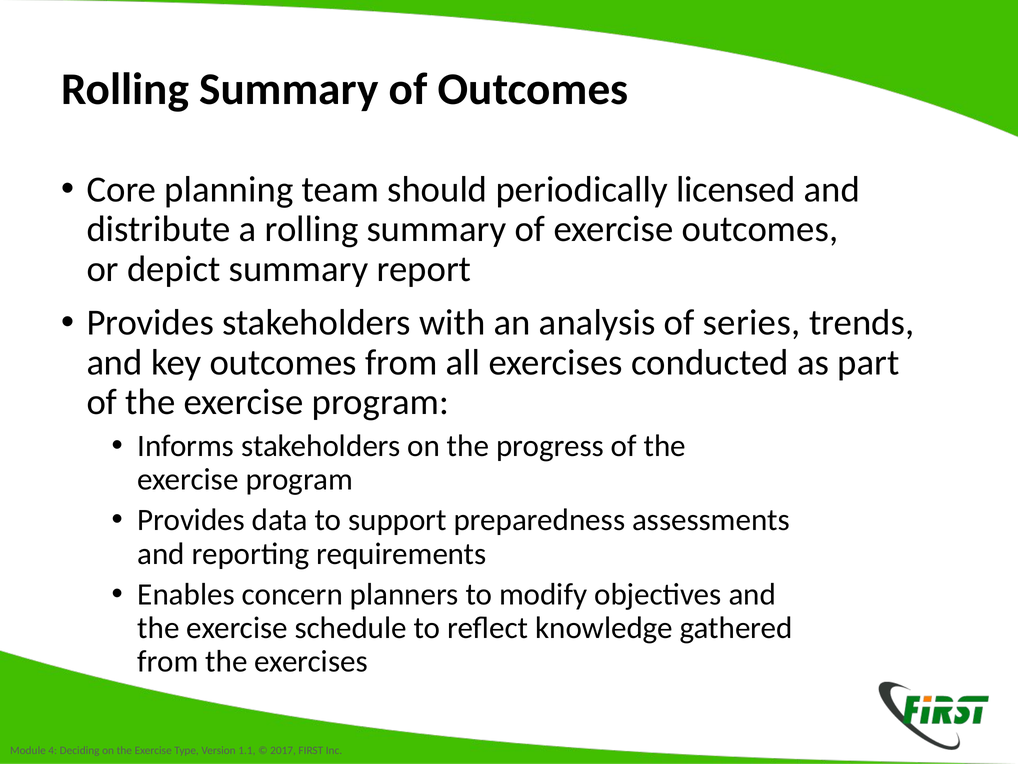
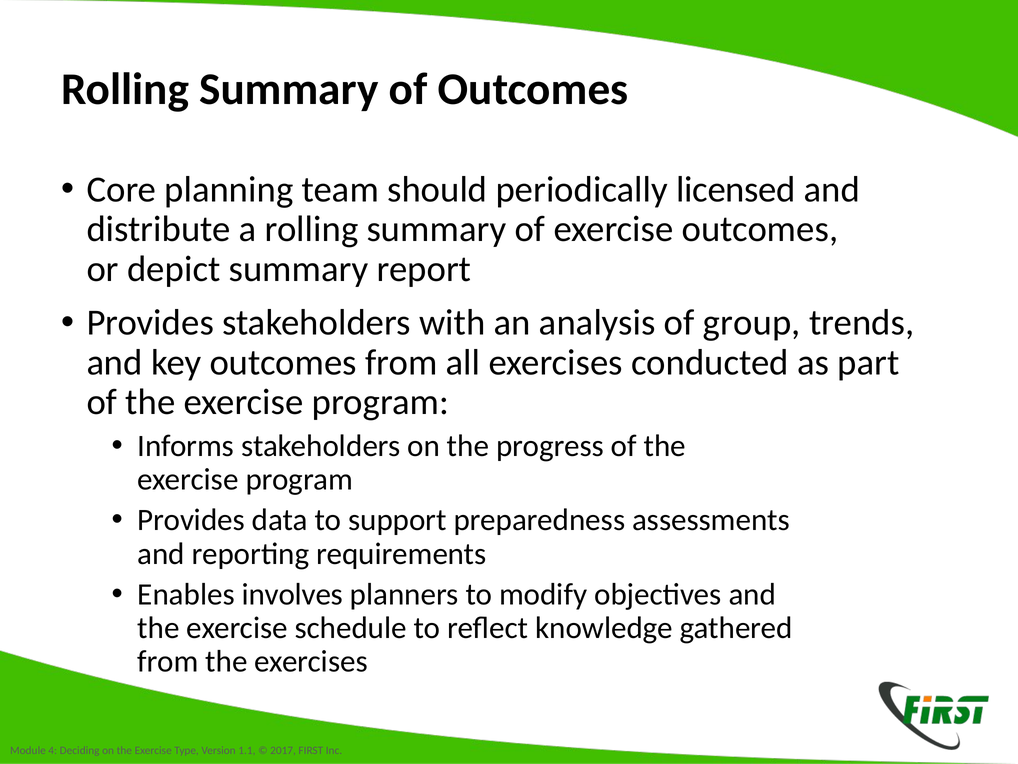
series: series -> group (752, 323)
concern: concern -> involves (292, 594)
